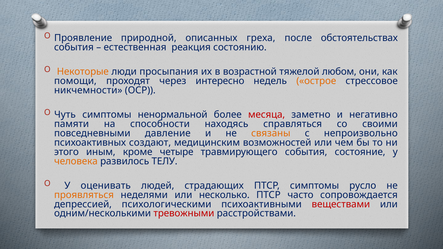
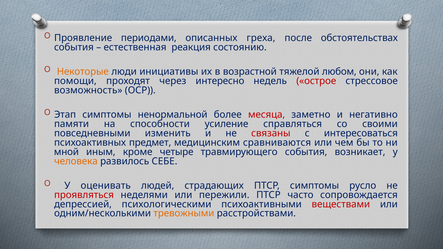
природной: природной -> периодами (149, 38)
просыпания: просыпания -> инициативы (169, 72)
острое colour: orange -> red (316, 81)
никчемности: никчемности -> возможность (88, 90)
Чуть: Чуть -> Этап (65, 115)
находясь: находясь -> усиление (227, 124)
давление: давление -> изменить (168, 133)
связаны colour: orange -> red (271, 133)
непроизвольно: непроизвольно -> интересоваться (361, 133)
создают: создают -> предмет (150, 143)
возможностей: возможностей -> сравниваются (277, 143)
этого: этого -> мной (66, 152)
состояние: состояние -> возникает (360, 152)
ТЕЛУ: ТЕЛУ -> СЕБЕ (165, 161)
проявляться colour: orange -> red (84, 195)
несколько: несколько -> пережили (224, 195)
тревожными colour: red -> orange (184, 214)
